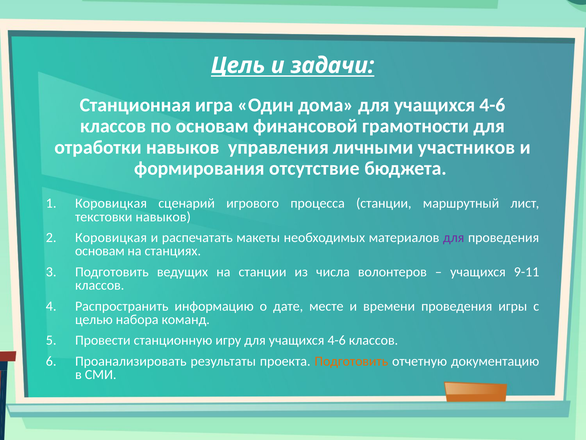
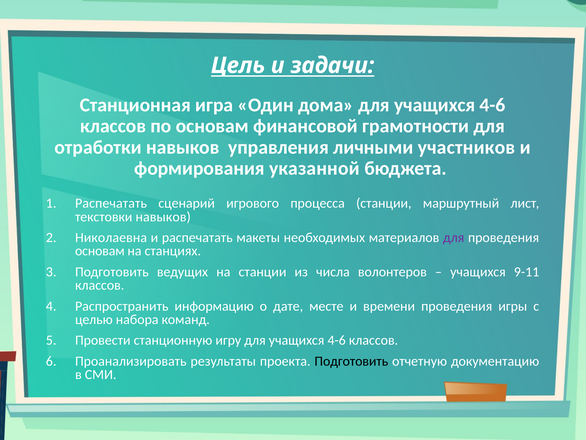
отсутствие: отсутствие -> указанной (314, 168)
Коровицкая: Коровицкая -> Распечатать (111, 203)
Коровицкая: Коровицкая -> Николаевна (111, 237)
Подготовить colour: orange -> black (351, 361)
